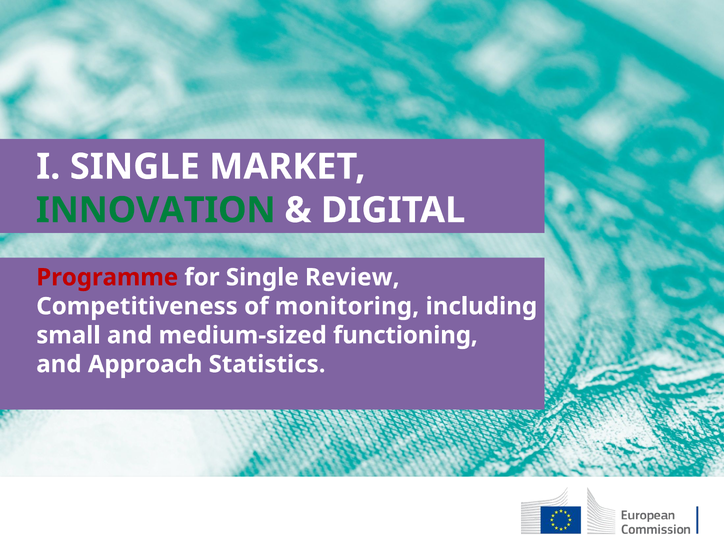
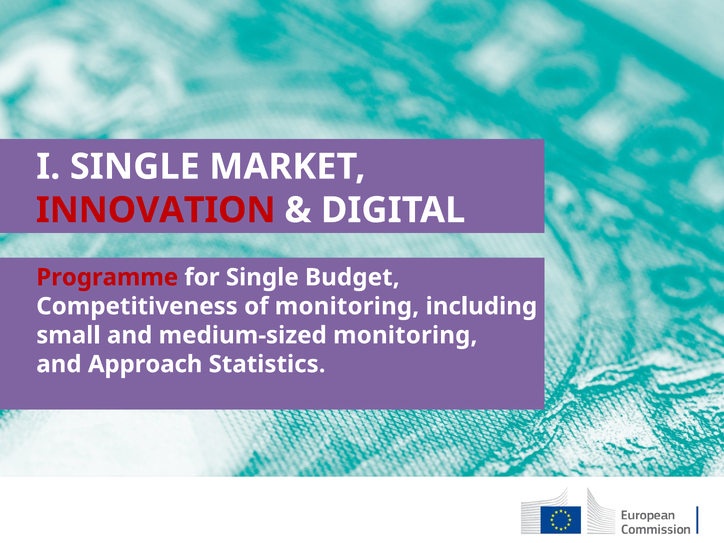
INNOVATION colour: green -> red (156, 210)
Review: Review -> Budget (352, 277)
medium-sized functioning: functioning -> monitoring (405, 335)
